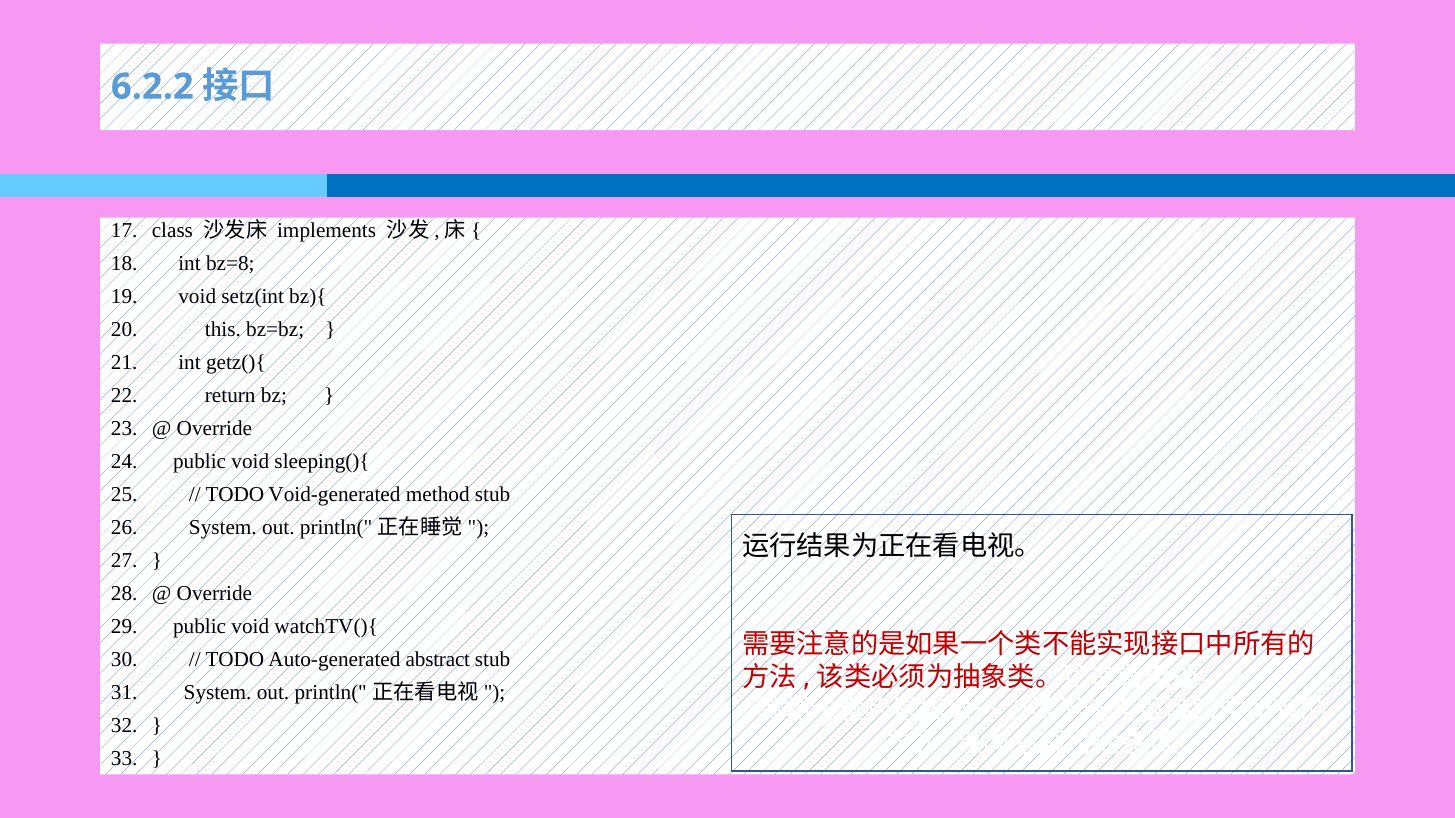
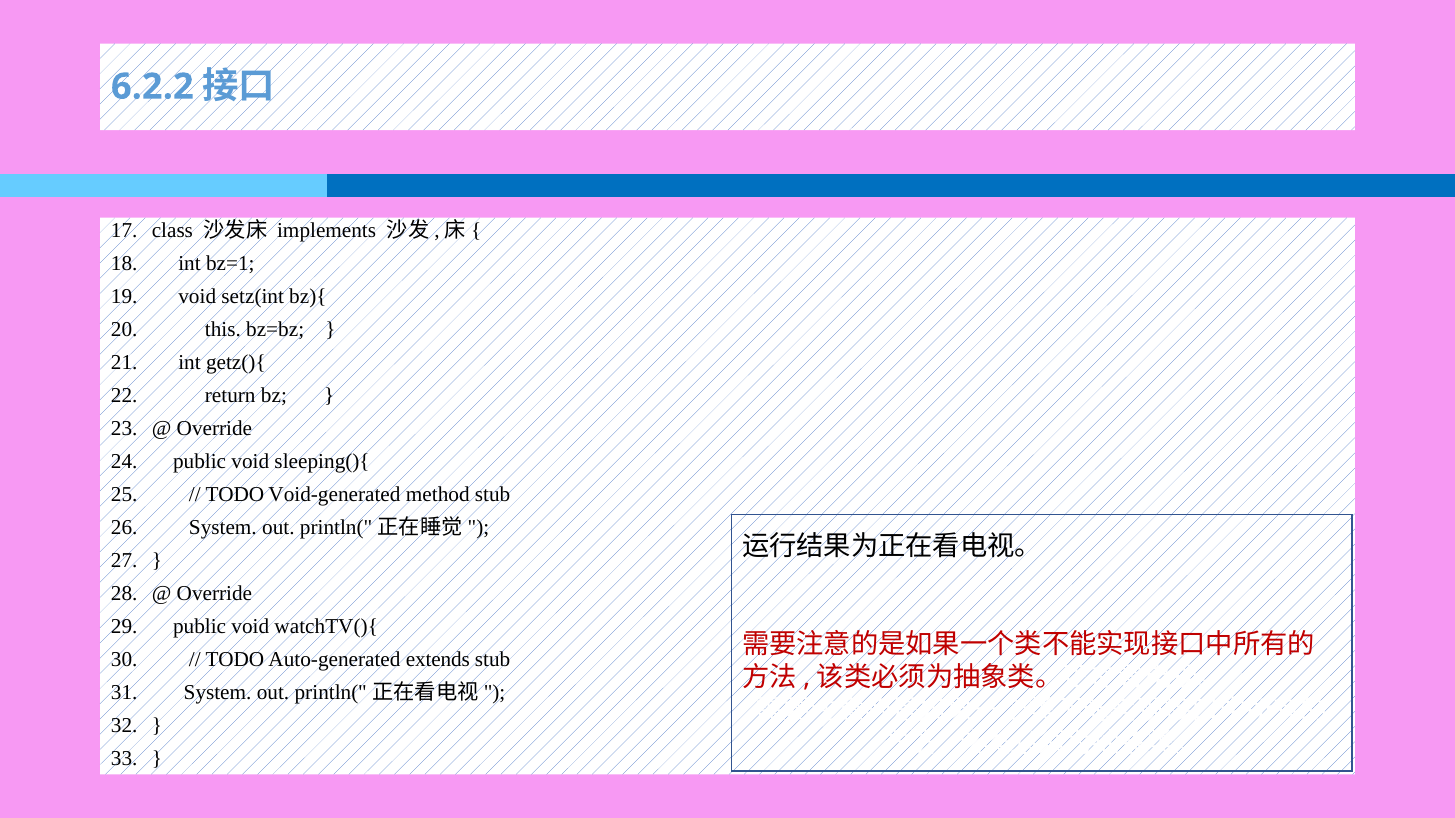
bz=8: bz=8 -> bz=1 (230, 264)
abstract: abstract -> extends (438, 660)
